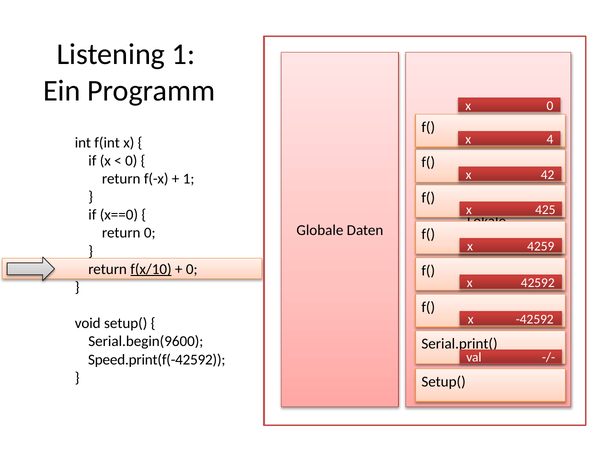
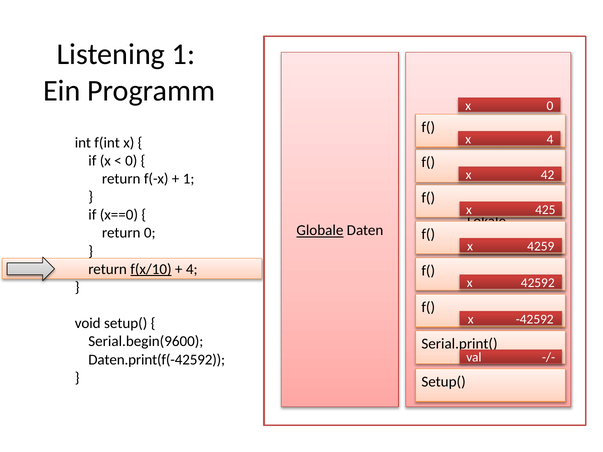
Globale underline: none -> present (320, 231)
0: 0 -> 4 (192, 269)
Speed.print(f(-42592: Speed.print(f(-42592 -> Daten.print(f(-42592 (157, 360)
